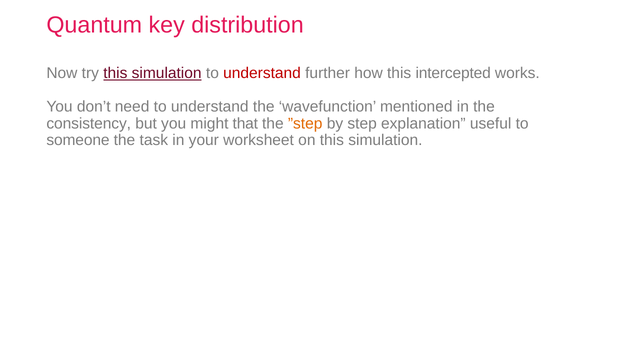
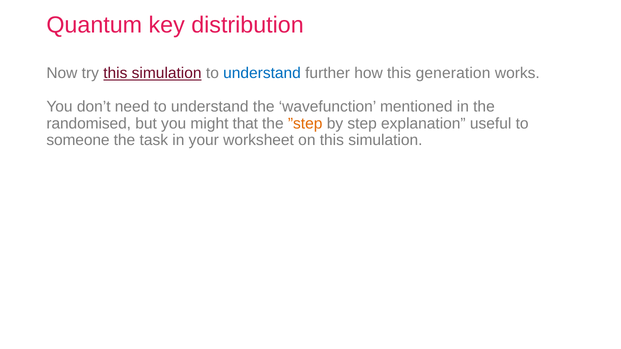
understand colour: red -> blue (262, 73)
intercepted: intercepted -> generation (453, 73)
consistency: consistency -> randomised (89, 124)
